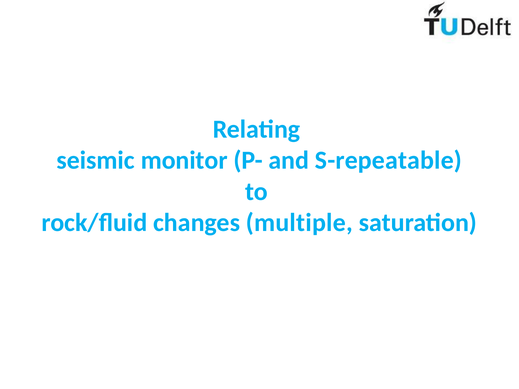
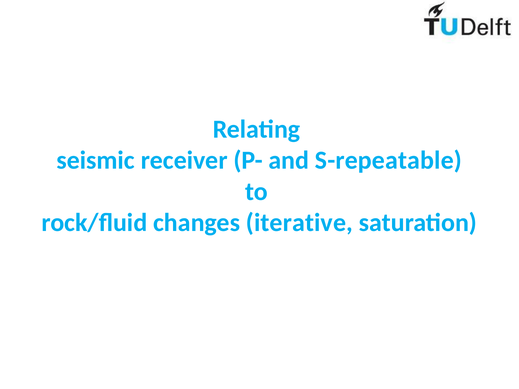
monitor: monitor -> receiver (184, 161)
multiple: multiple -> iterative (299, 223)
